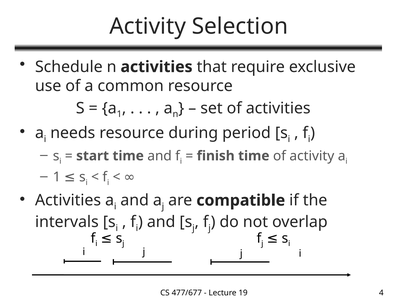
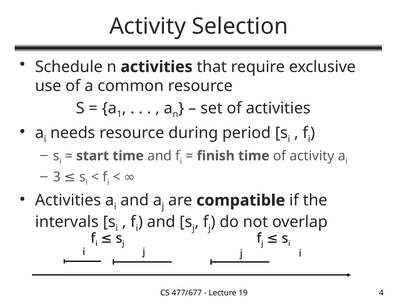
1: 1 -> 3 (57, 177)
